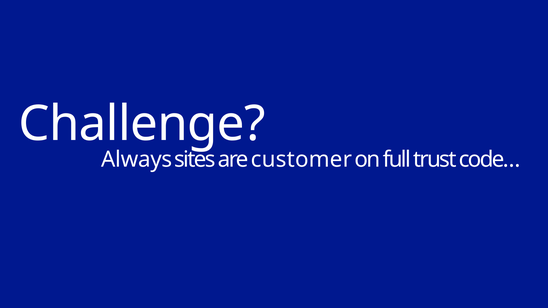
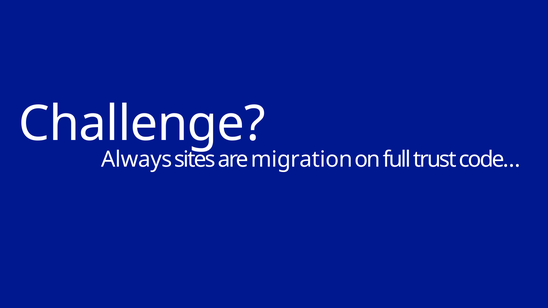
customer: customer -> migration (302, 160)
